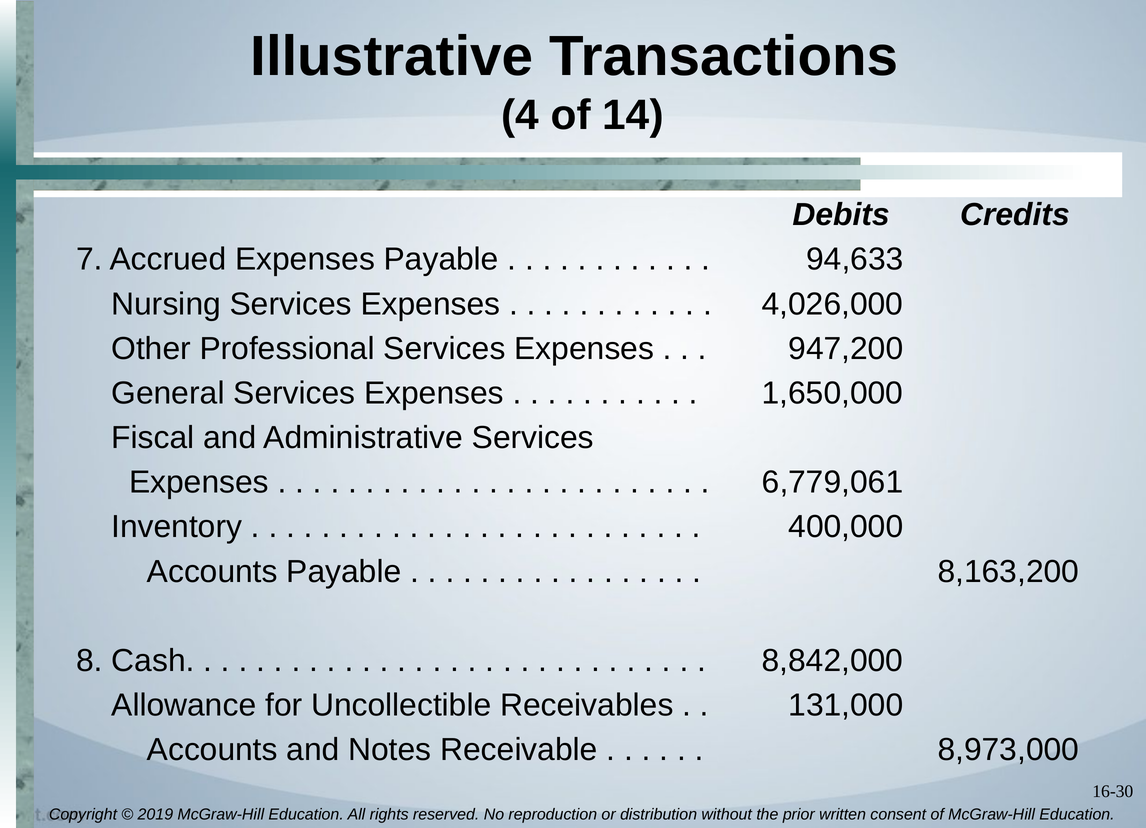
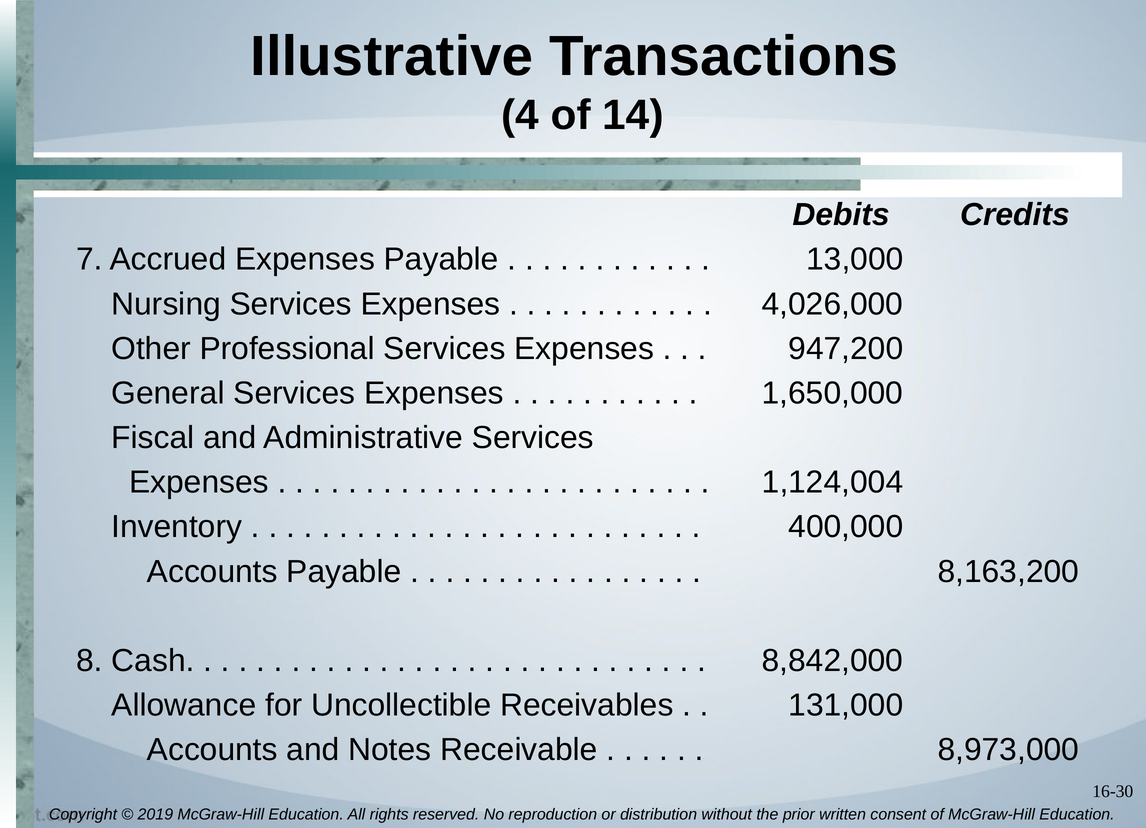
94,633: 94,633 -> 13,000 (855, 259)
6,779,061: 6,779,061 -> 1,124,004 (833, 482)
